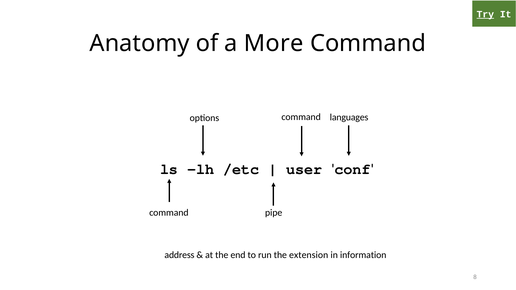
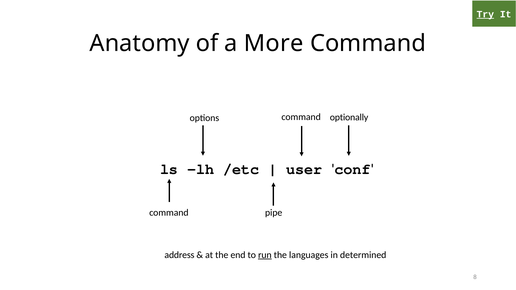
languages: languages -> optionally (349, 117)
run underline: none -> present (265, 255)
extension: extension -> languages (309, 255)
information: information -> determined (363, 255)
